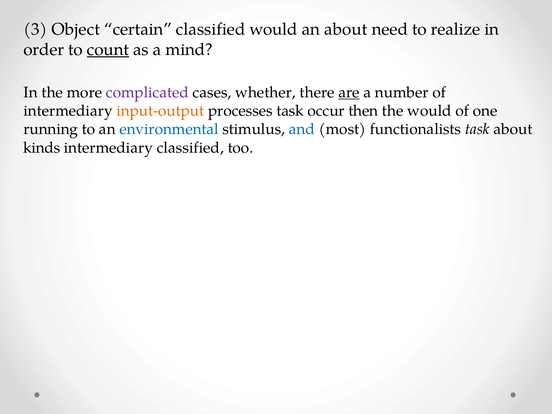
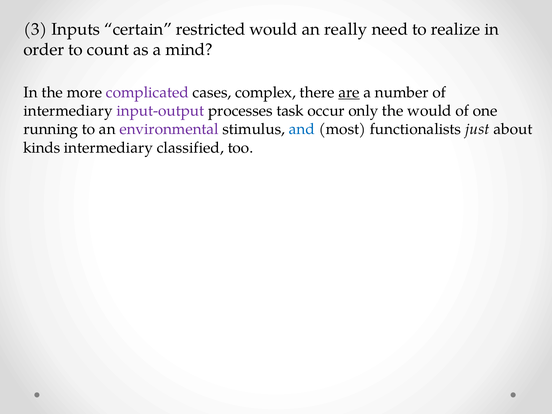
Object: Object -> Inputs (76, 29)
certain classified: classified -> restricted (211, 29)
an about: about -> really (346, 29)
count underline: present -> none (108, 50)
whether: whether -> complex (266, 92)
input-output colour: orange -> purple (160, 111)
then: then -> only (363, 111)
environmental colour: blue -> purple (169, 129)
functionalists task: task -> just (477, 129)
